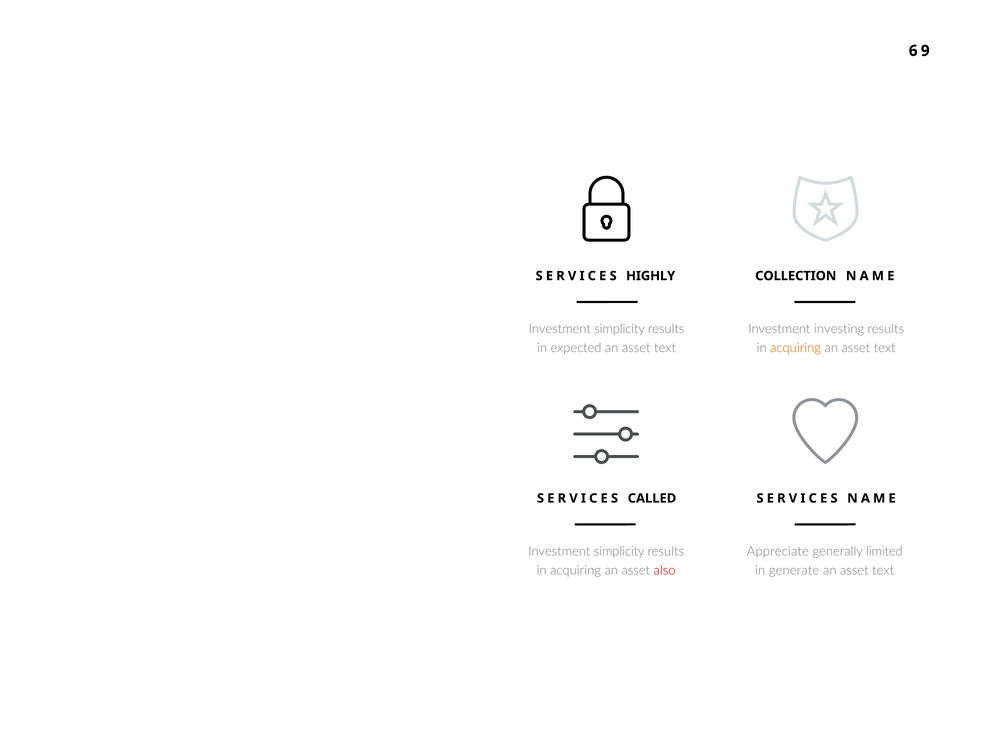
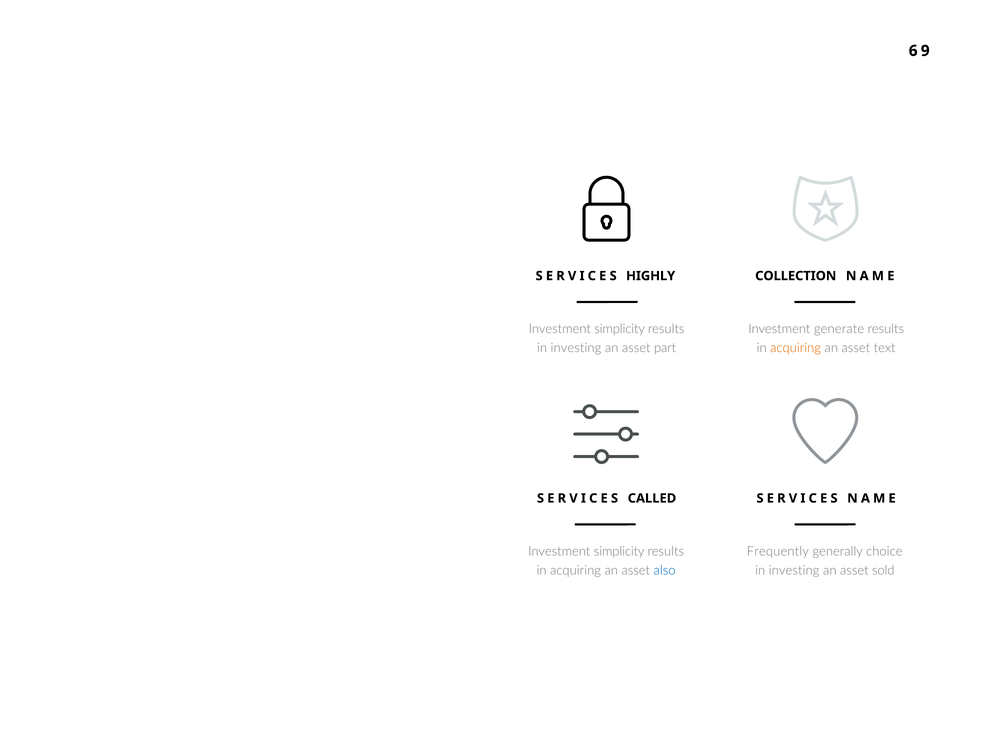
investing: investing -> generate (839, 329)
expected: expected -> investing (576, 348)
text: text -> part (665, 348)
Appreciate: Appreciate -> Frequently (778, 551)
limited: limited -> choice (884, 551)
also colour: red -> blue (665, 570)
generate: generate -> investing (794, 570)
text: text -> sold (883, 570)
